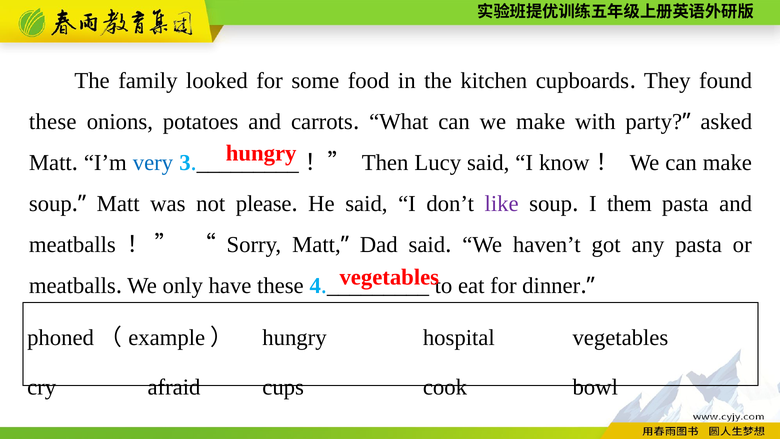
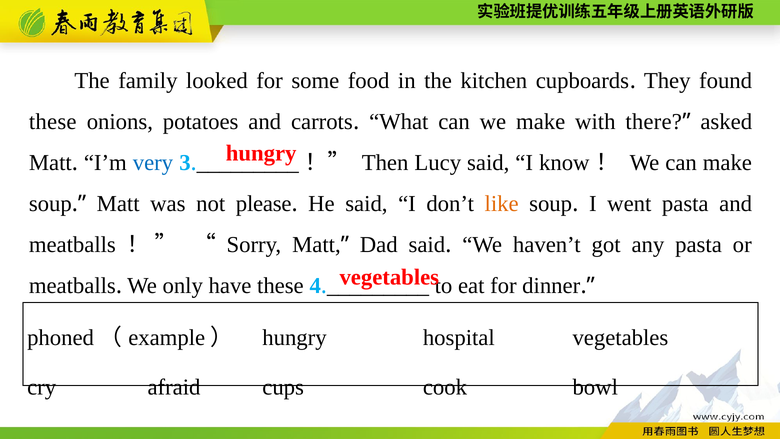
party: party -> there (654, 122)
like colour: purple -> orange (502, 204)
them: them -> went (629, 204)
